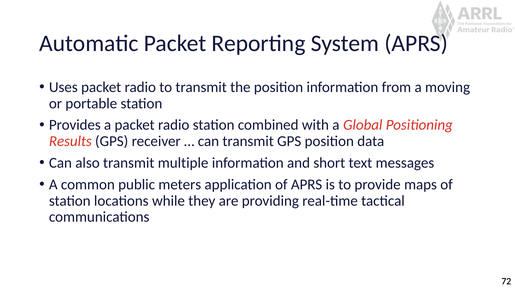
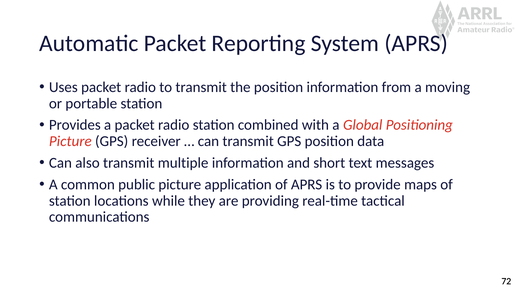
Results: Results -> Picture (70, 141)
public meters: meters -> picture (180, 184)
